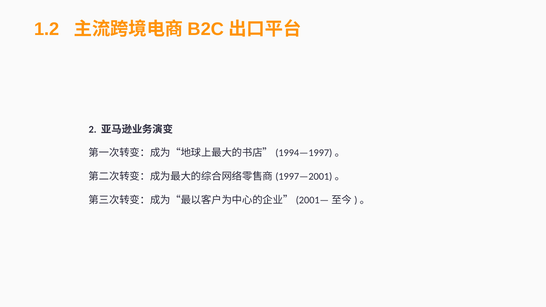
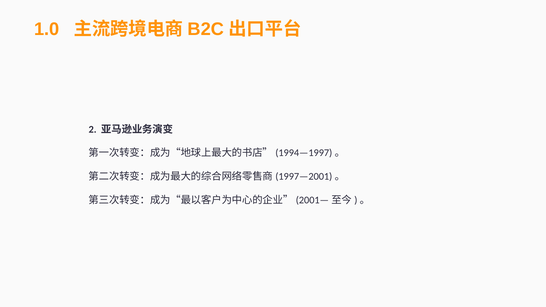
1.2: 1.2 -> 1.0 (47, 29)
